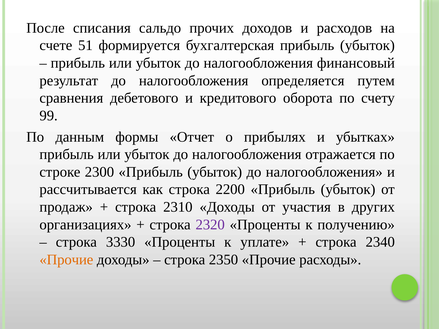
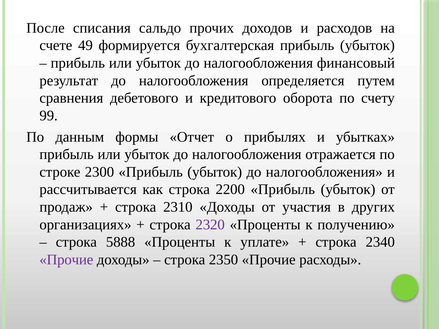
51: 51 -> 49 (85, 45)
3330: 3330 -> 5888 (121, 242)
Прочие colour: orange -> purple (66, 260)
